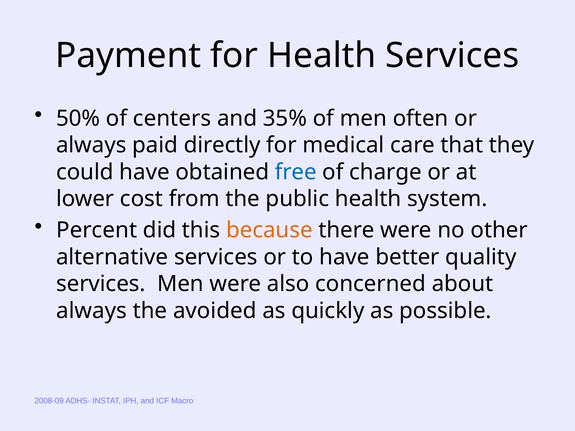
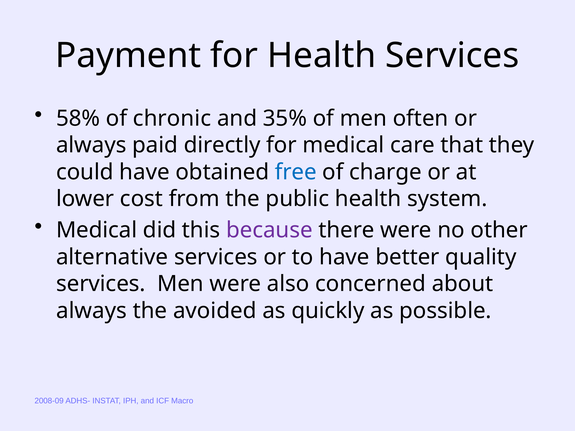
50%: 50% -> 58% (78, 118)
centers: centers -> chronic (172, 118)
Percent: Percent -> Medical (97, 230)
because colour: orange -> purple (269, 230)
